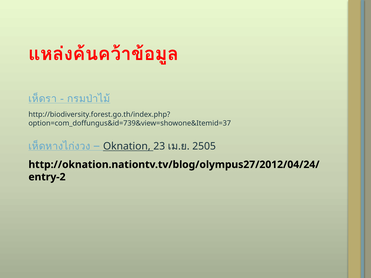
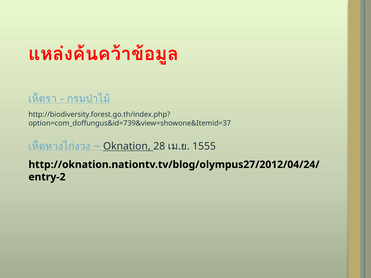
23: 23 -> 28 (159, 146)
2505: 2505 -> 1555 (204, 146)
